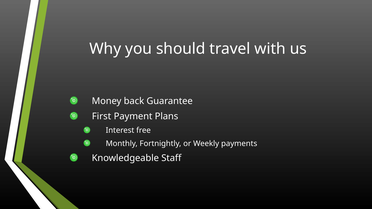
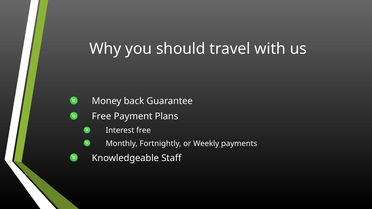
First: First -> Free (102, 116)
